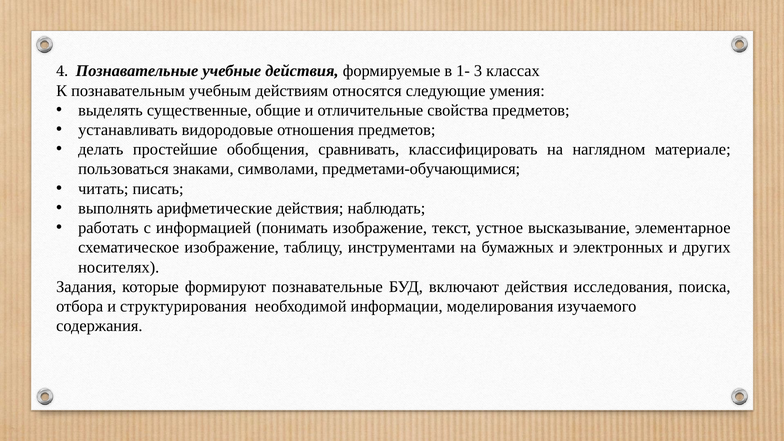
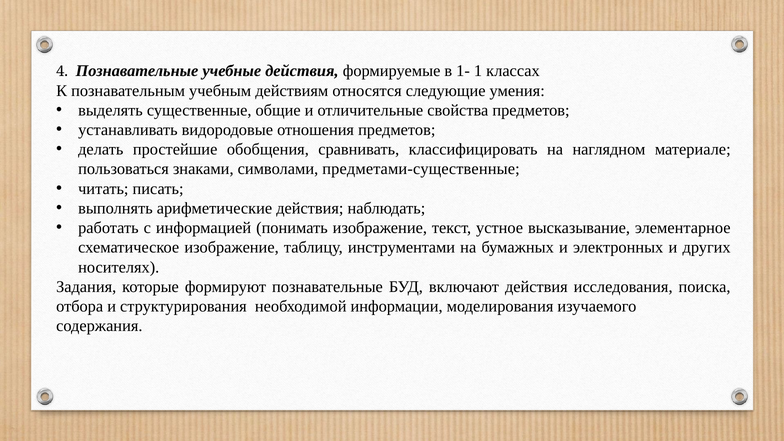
3: 3 -> 1 (478, 71)
предметами-обучающимися: предметами-обучающимися -> предметами-существенные (421, 169)
